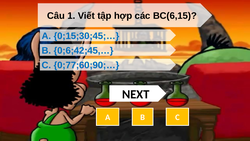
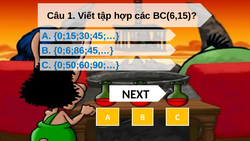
0;6;42;45,…: 0;6;42;45,… -> 0;6;86;45,… (84, 50)
0;77;60;90;…: 0;77;60;90;… -> 0;50;60;90;… (86, 65)
